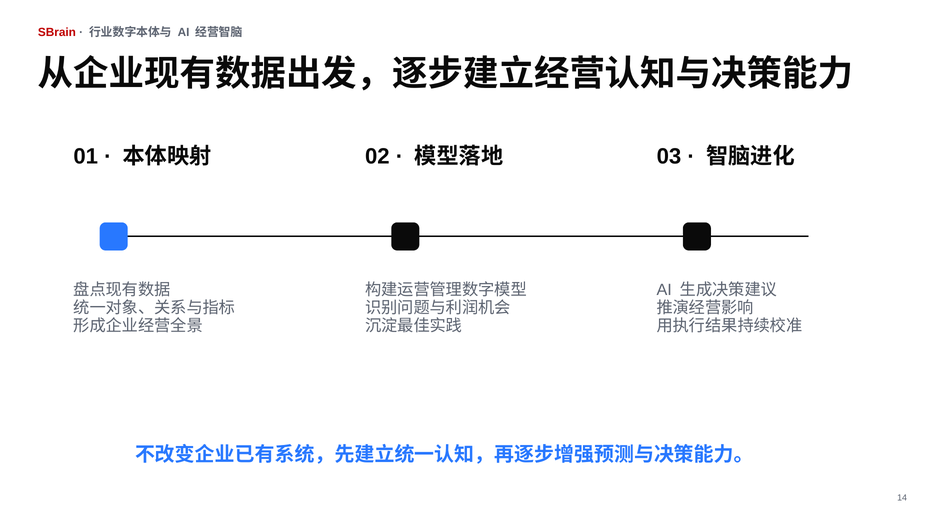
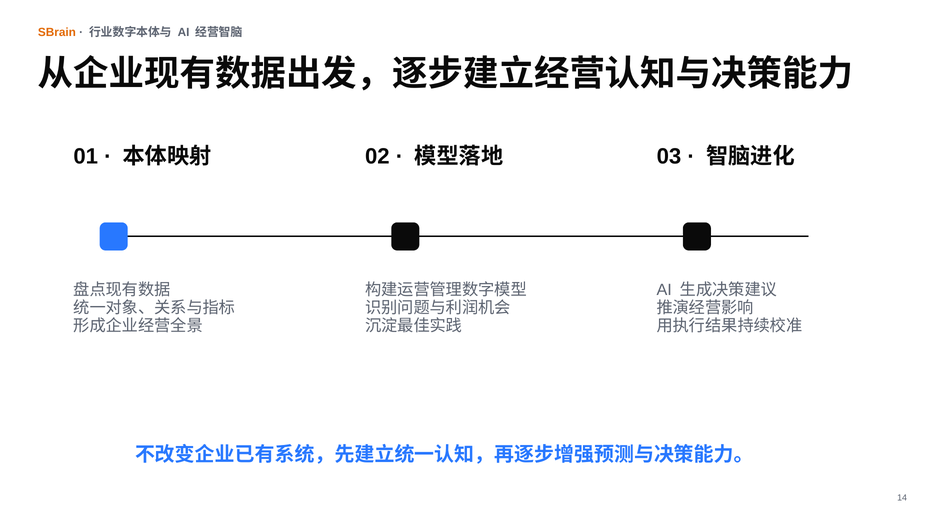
SBrain colour: red -> orange (57, 32)
